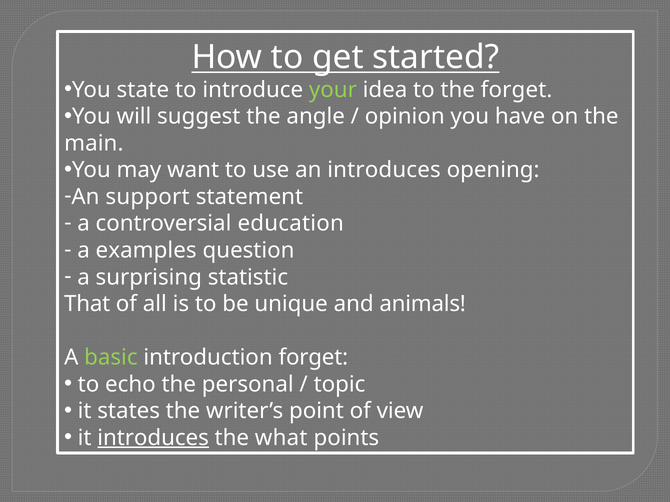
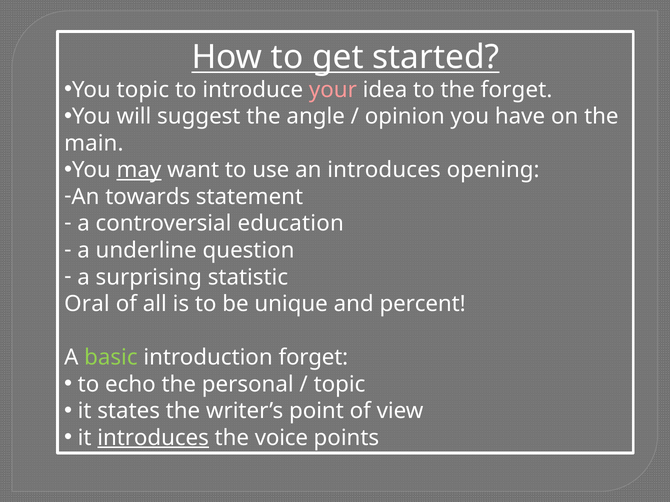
You state: state -> topic (143, 90)
your colour: light green -> pink (333, 90)
may underline: none -> present (139, 170)
support: support -> towards (148, 197)
examples: examples -> underline (146, 251)
That: That -> Oral (87, 304)
animals: animals -> percent (423, 304)
what: what -> voice (281, 438)
